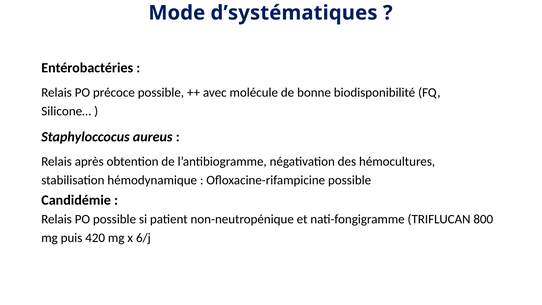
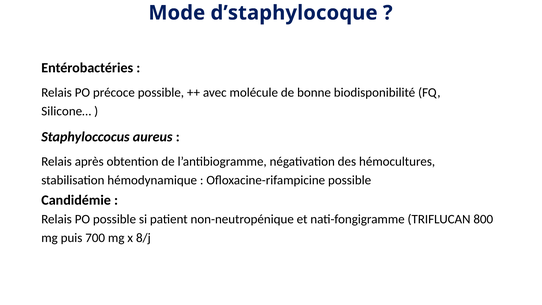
d’systématiques: d’systématiques -> d’staphylocoque (294, 13)
420: 420 -> 700 (95, 238)
6/j: 6/j -> 8/j (143, 238)
